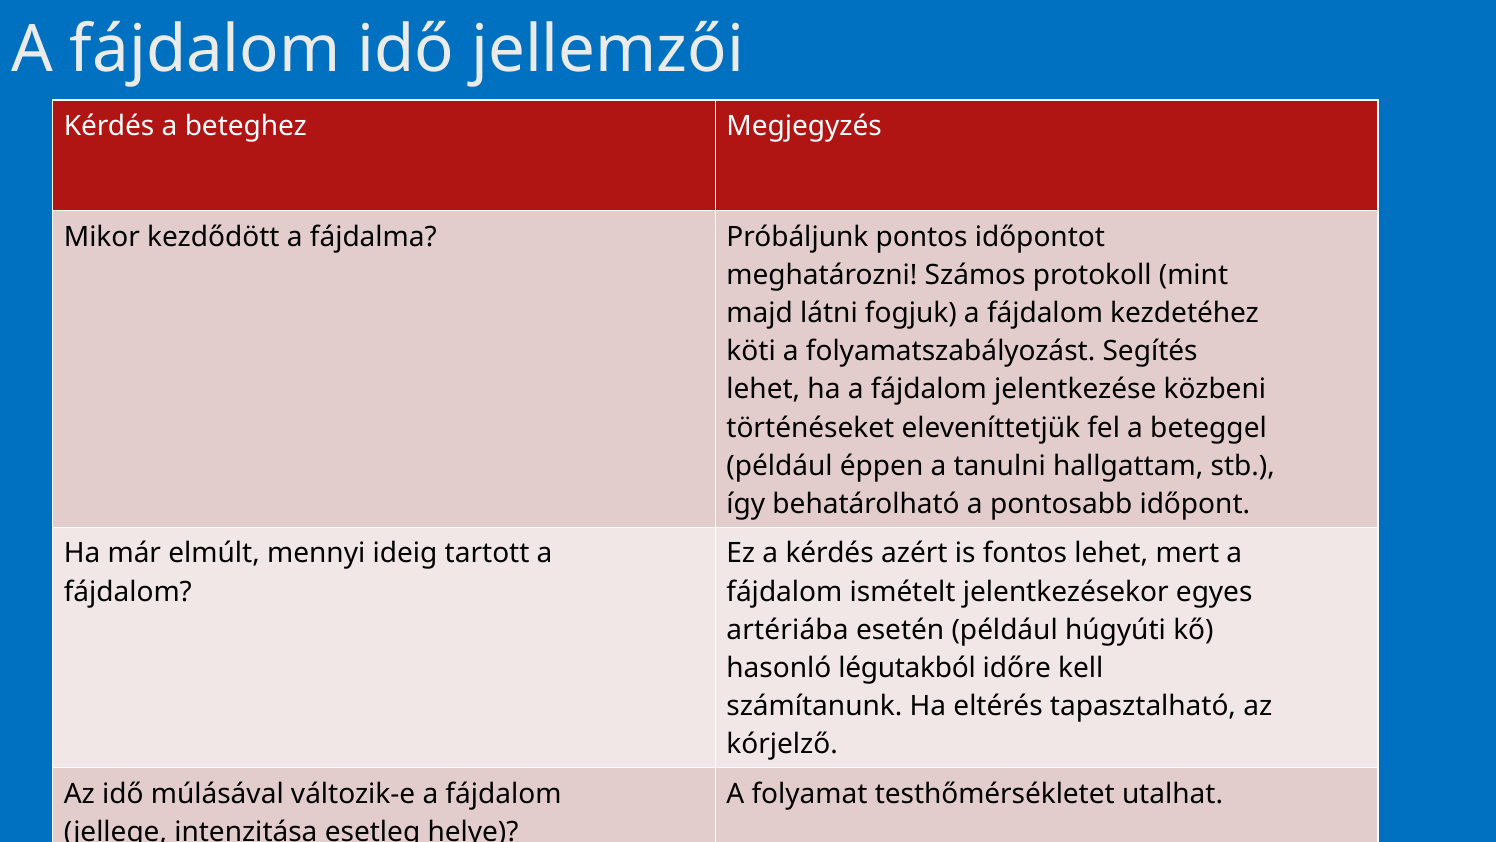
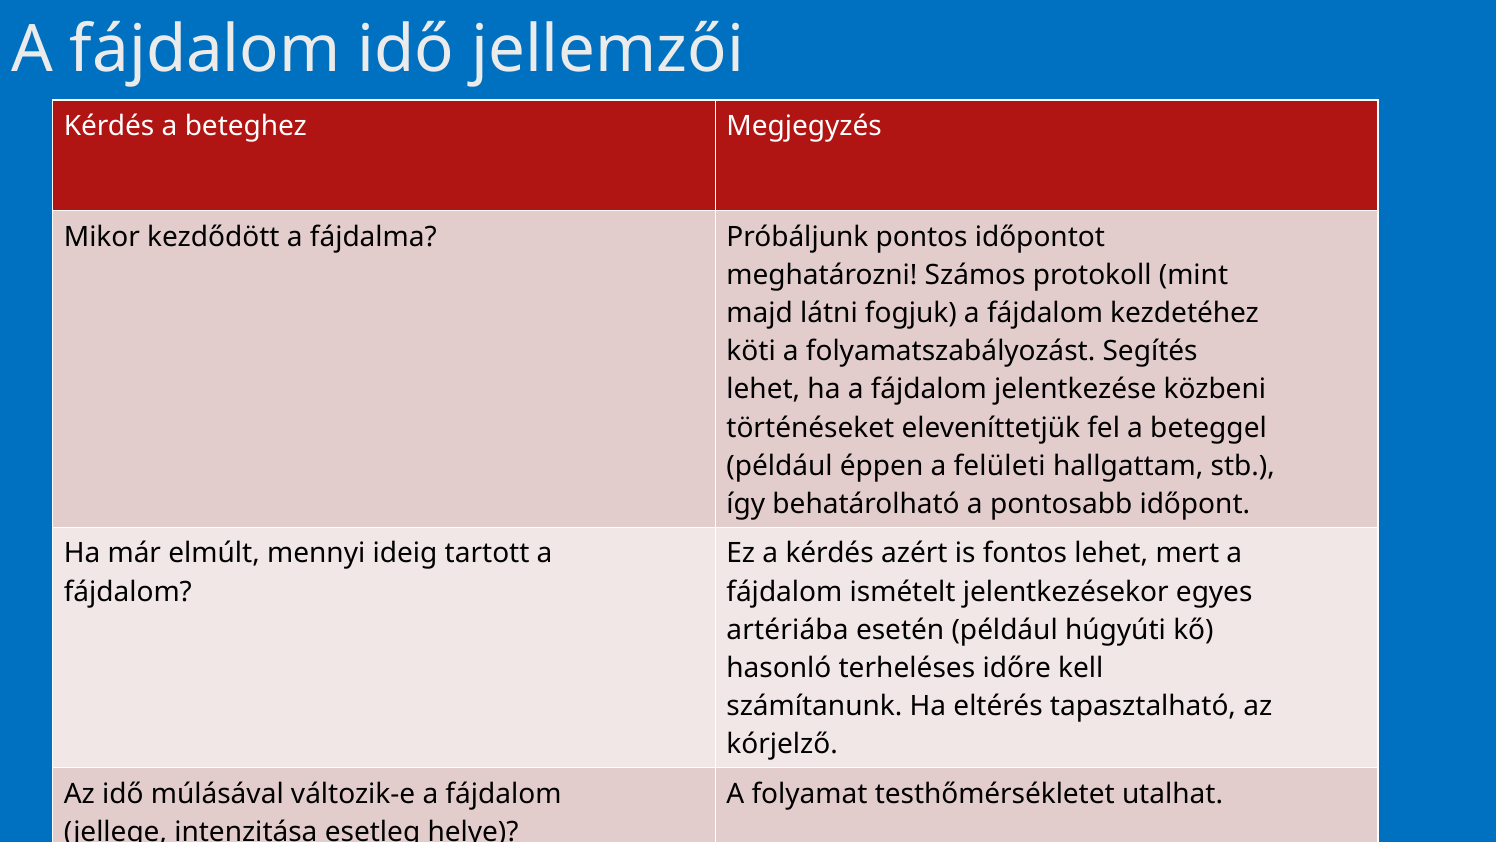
tanulni: tanulni -> felületi (1000, 466)
légutakból: légutakból -> terheléses (907, 668)
